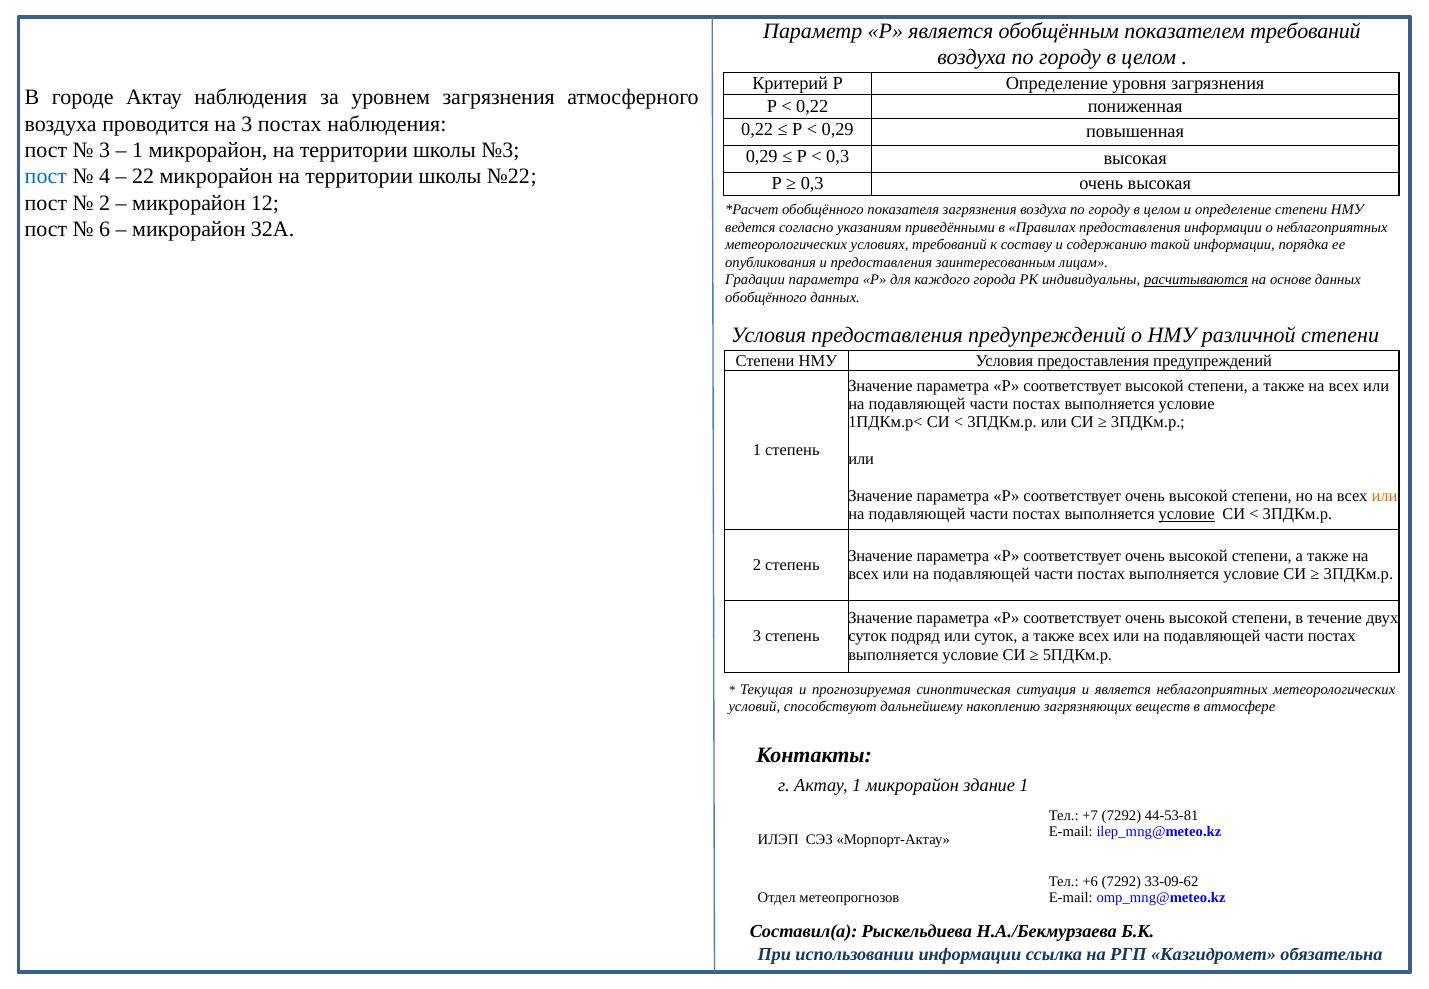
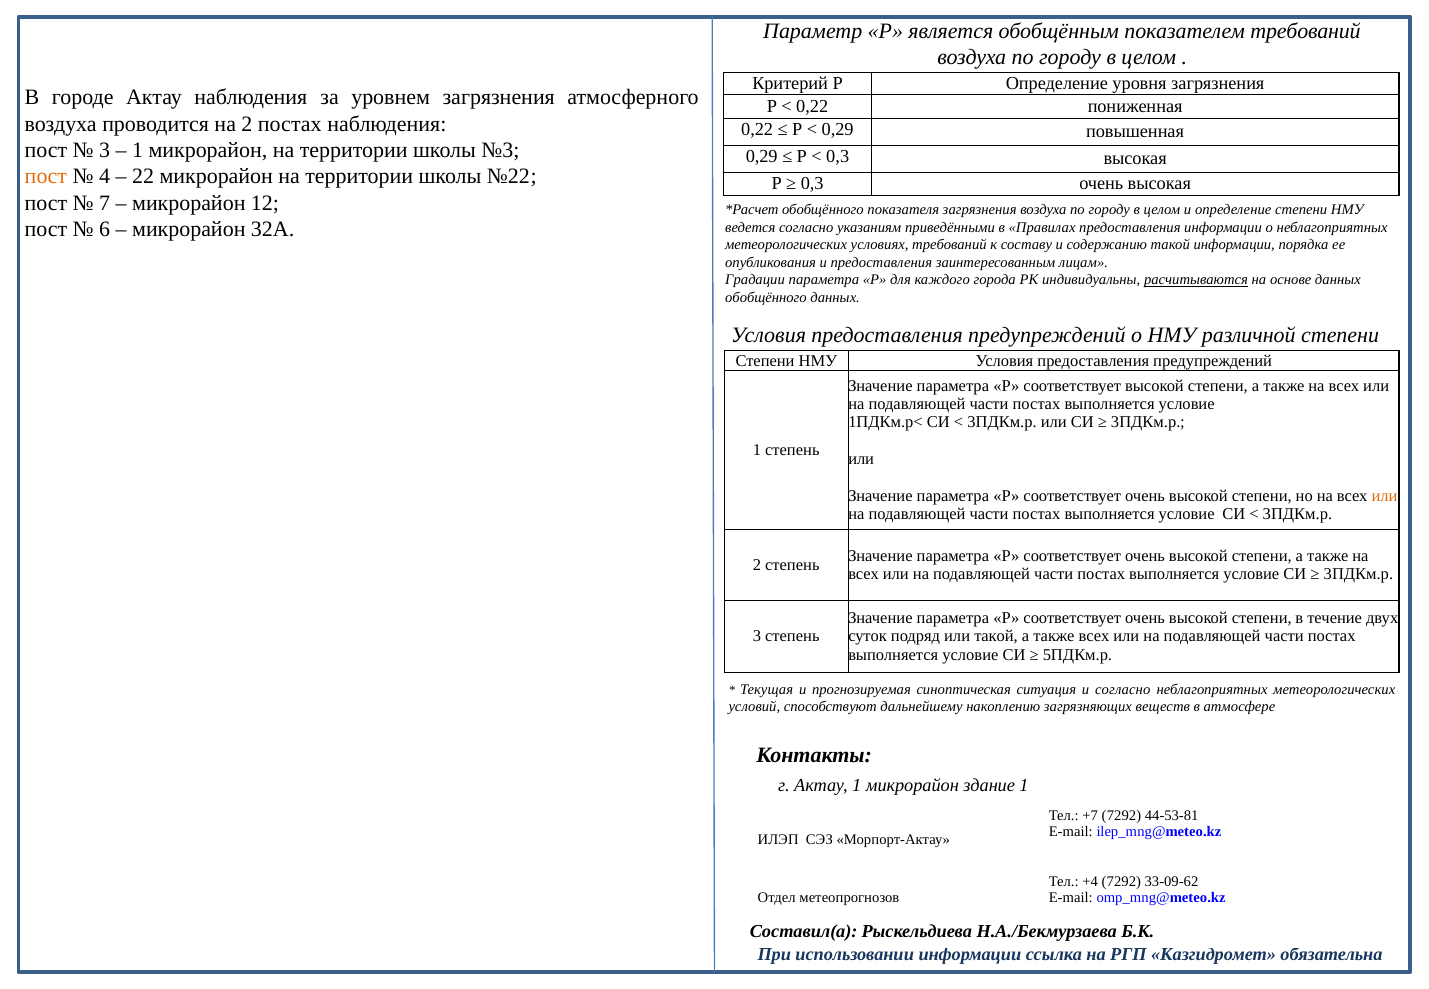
на 3: 3 -> 2 (247, 124)
пост colour: blue -> orange (46, 177)
2: 2 -> 7 (105, 203)
условие underline: present -> none (1187, 514)
или суток: суток -> такой (996, 637)
и является: является -> согласно (1123, 690)
+6: +6 -> +4 (1090, 882)
